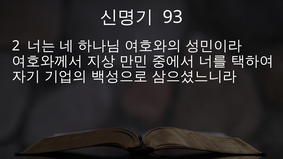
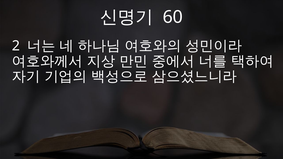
93: 93 -> 60 (173, 17)
